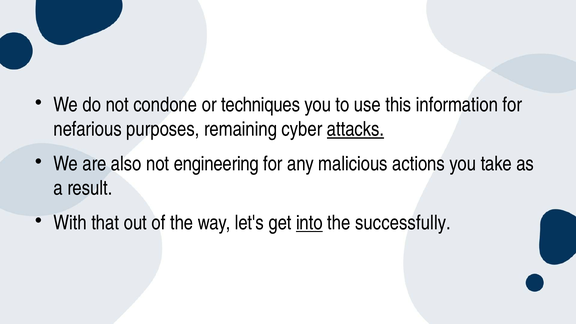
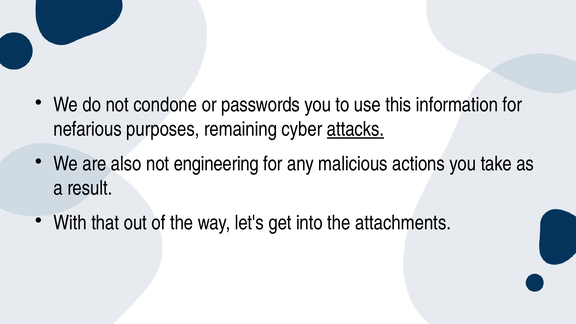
techniques: techniques -> passwords (261, 105)
into underline: present -> none (309, 223)
successfully: successfully -> attachments (403, 223)
